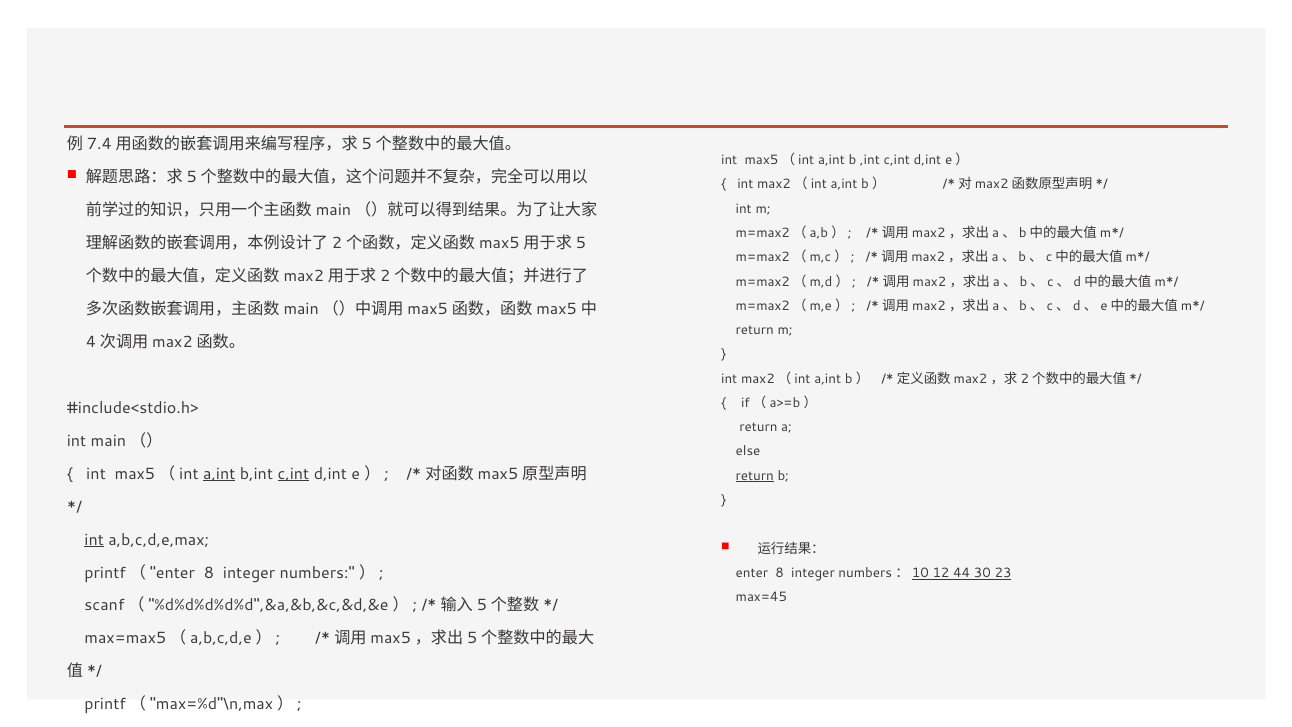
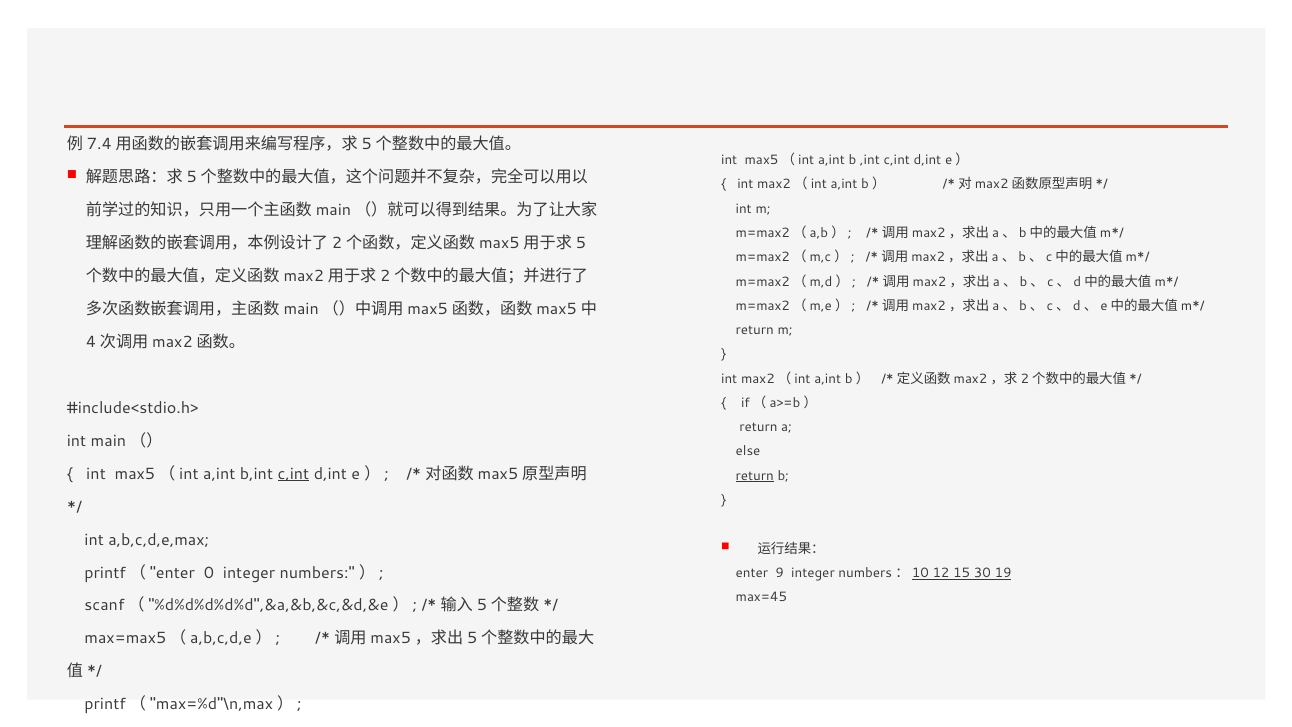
a,int underline: present -> none (219, 474)
int underline: present -> none (94, 540)
printf（"enter 8: 8 -> 0 (209, 573)
enter 8: 8 -> 9 (780, 573)
44: 44 -> 15 (962, 573)
23: 23 -> 19 (1003, 573)
